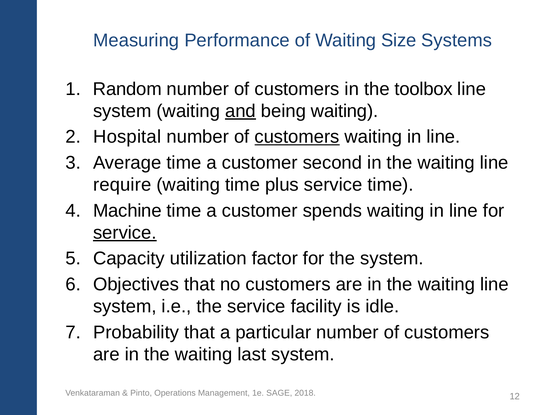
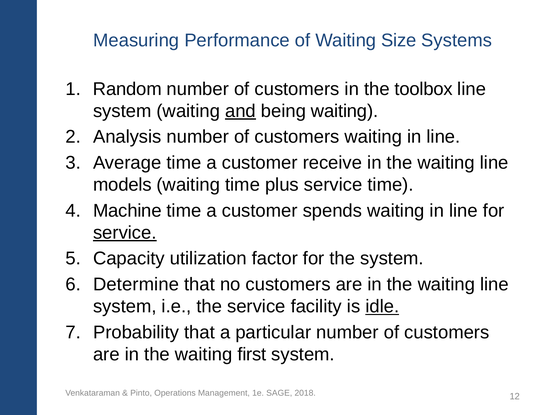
Hospital: Hospital -> Analysis (127, 137)
customers underline: present -> none (297, 137)
second: second -> receive (332, 163)
require: require -> models (122, 185)
Objectives: Objectives -> Determine (136, 284)
idle underline: none -> present (382, 306)
last: last -> first (252, 354)
